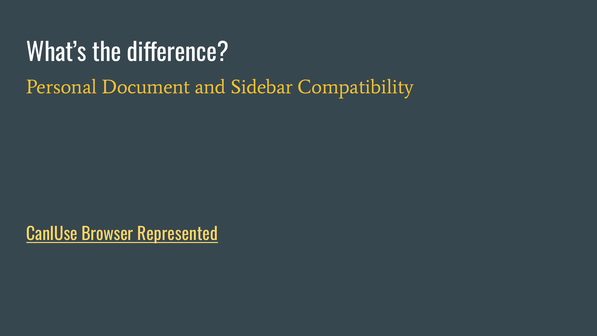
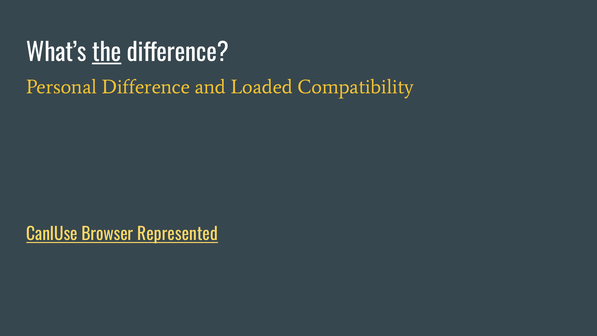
the underline: none -> present (107, 53)
Personal Document: Document -> Difference (146, 87)
Sidebar: Sidebar -> Loaded (262, 87)
